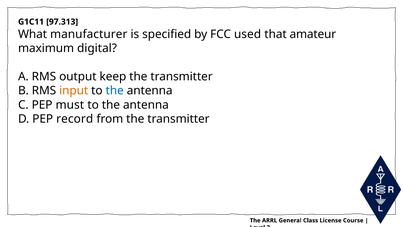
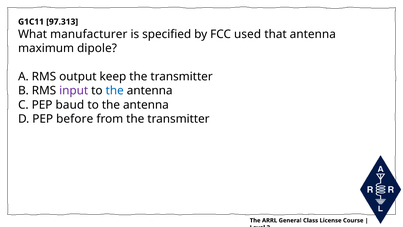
that amateur: amateur -> antenna (313, 34)
digital: digital -> dipole (97, 48)
input colour: orange -> purple (74, 91)
must: must -> baud (70, 105)
record: record -> before (75, 119)
